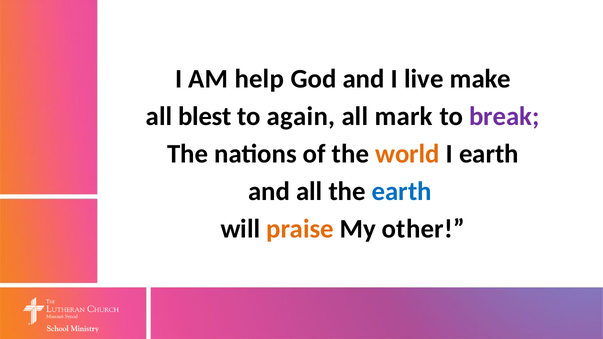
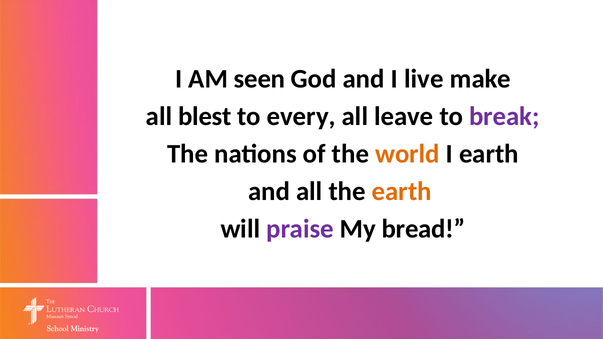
help: help -> seen (260, 79)
again: again -> every (301, 116)
mark: mark -> leave (404, 116)
earth colour: blue -> orange (402, 191)
praise colour: orange -> purple (300, 229)
other: other -> bread (424, 229)
